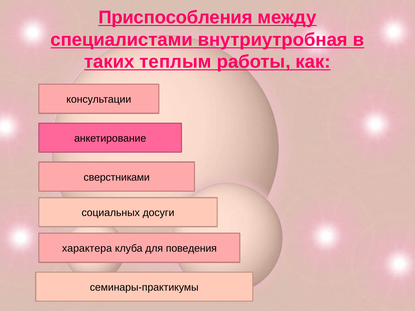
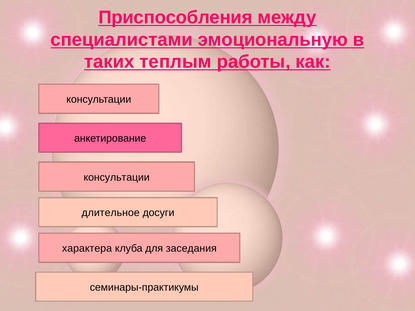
внутриутробная: внутриутробная -> эмоциональную (273, 40)
сверстниками: сверстниками -> консультации (117, 177)
социальных: социальных -> длительное (111, 213)
поведения: поведения -> заседания (191, 249)
